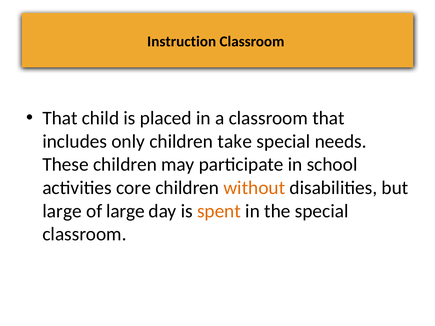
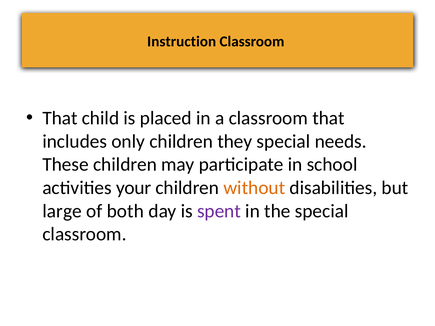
take: take -> they (235, 142)
core: core -> your (134, 188)
of large: large -> both (125, 211)
spent colour: orange -> purple (219, 211)
